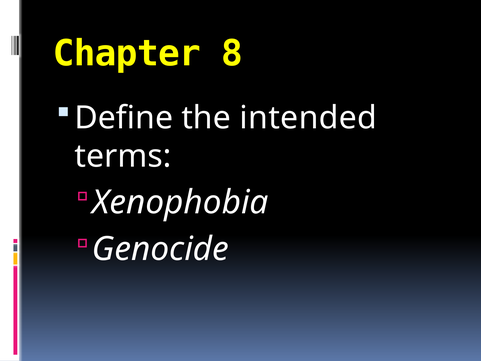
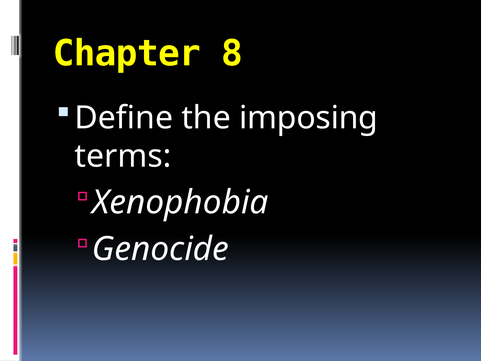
intended: intended -> imposing (309, 118)
